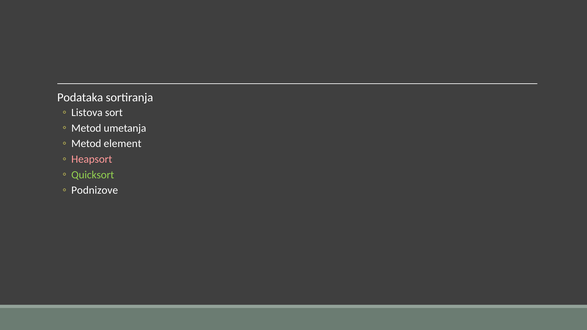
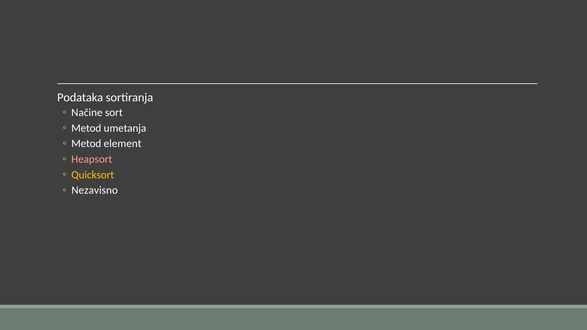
Listova: Listova -> Načine (87, 113)
Quicksort colour: light green -> yellow (93, 175)
Podnizove: Podnizove -> Nezavisno (95, 190)
